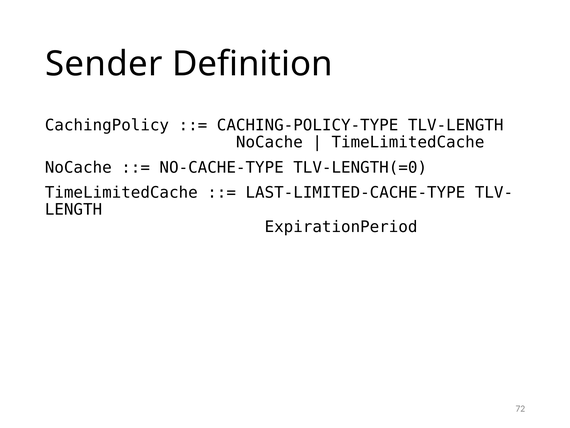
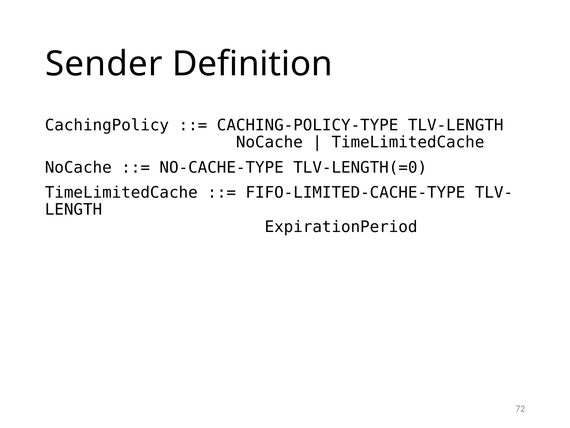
LAST-LIMITED-CACHE-TYPE: LAST-LIMITED-CACHE-TYPE -> FIFO-LIMITED-CACHE-TYPE (355, 192)
